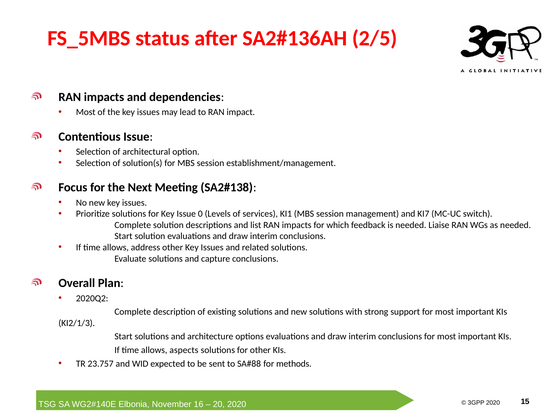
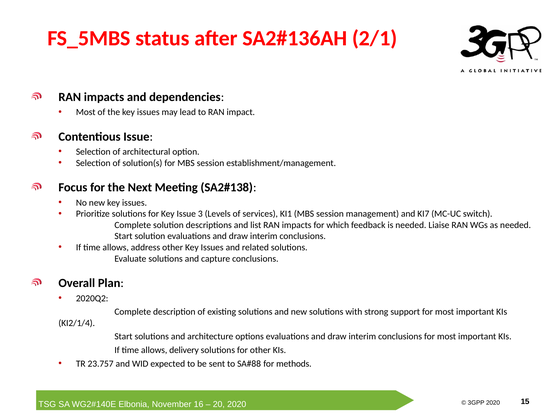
2/5: 2/5 -> 2/1 (375, 38)
0: 0 -> 3 (200, 214)
KI2/1/3: KI2/1/3 -> KI2/1/4 (77, 323)
aspects: aspects -> delivery (184, 350)
